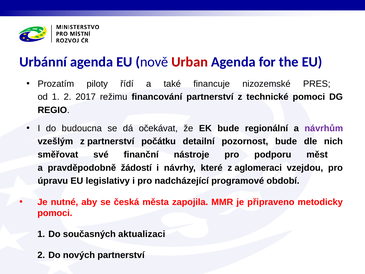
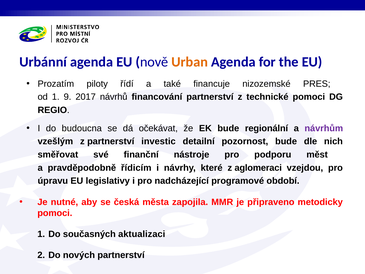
Urban colour: red -> orange (190, 62)
1 2: 2 -> 9 (68, 97)
režimu: režimu -> návrhů (114, 97)
počátku: počátku -> investic (158, 141)
žádostí: žádostí -> řídicím (136, 168)
